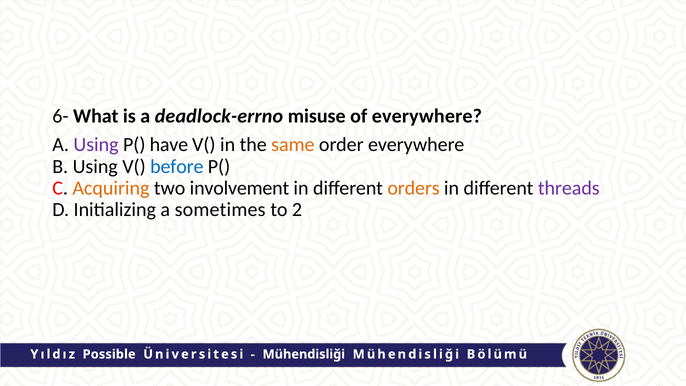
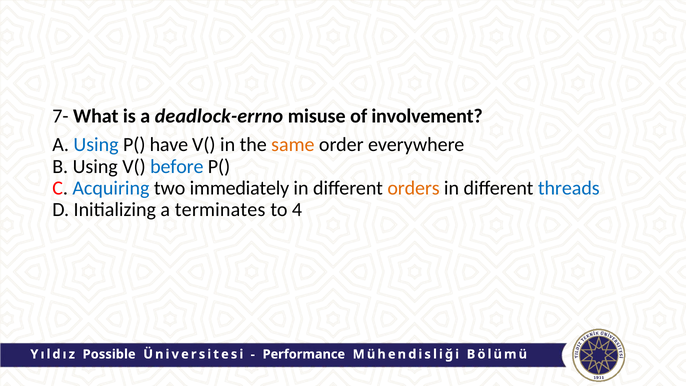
6-: 6- -> 7- (60, 116)
of everywhere: everywhere -> involvement (427, 116)
Using colour: purple -> blue (96, 145)
Acquiring colour: orange -> blue (111, 188)
involvement: involvement -> immediately (239, 188)
threads colour: purple -> blue (569, 188)
sometimes: sometimes -> terminates (220, 210)
2: 2 -> 4 (297, 210)
Mühendisliği: Mühendisliği -> Performance (304, 354)
